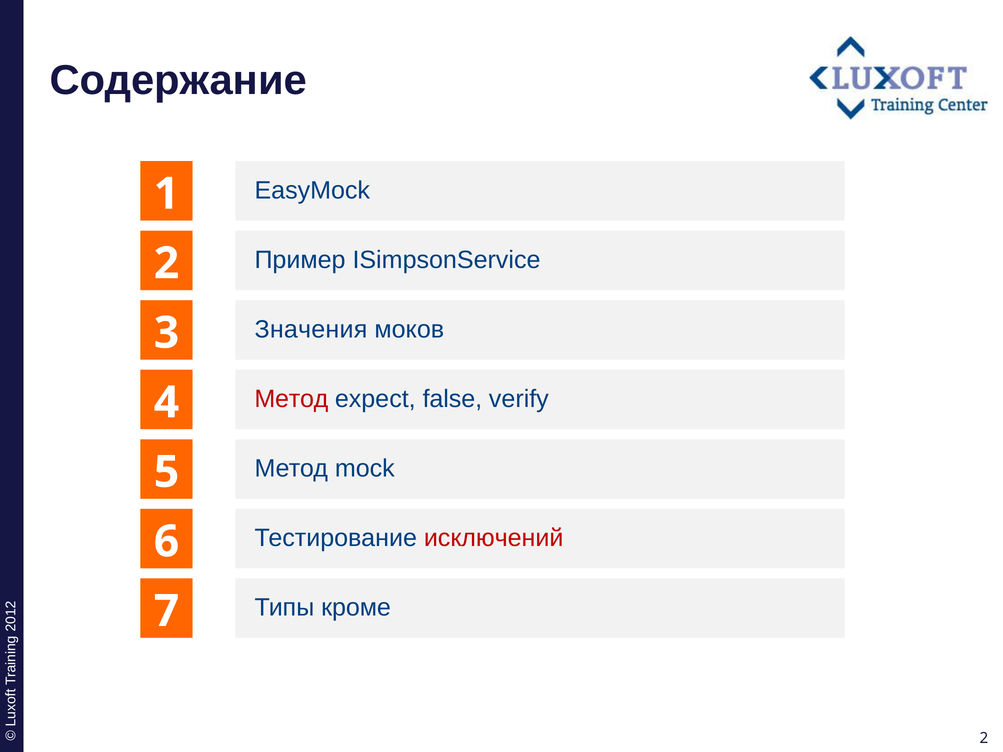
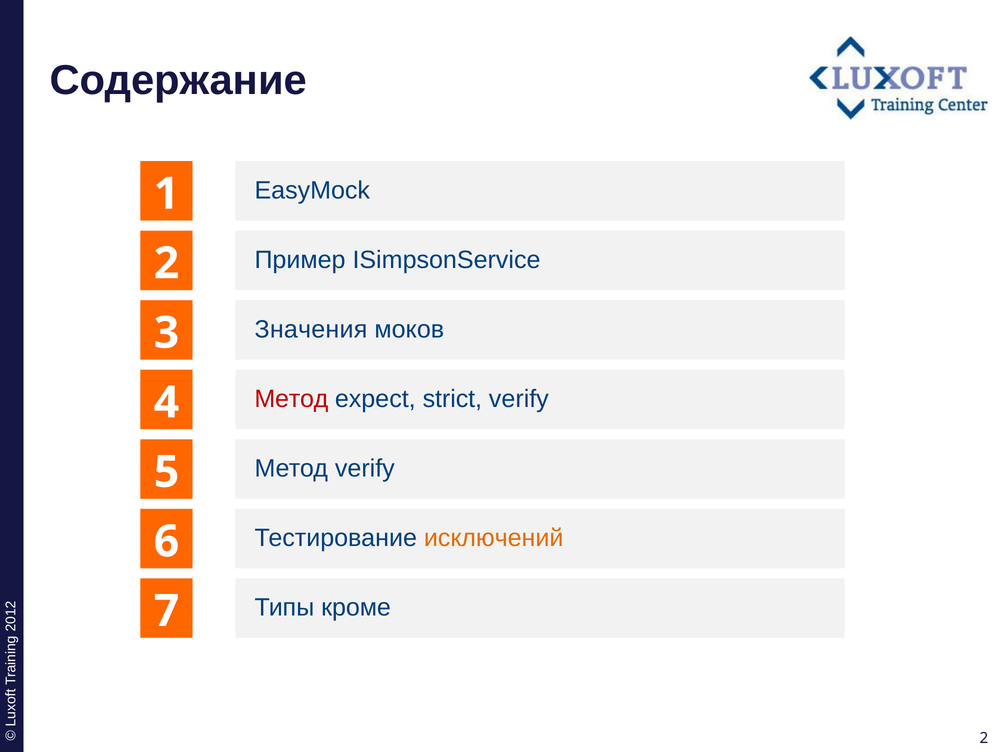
false: false -> strict (452, 399)
Метод mock: mock -> verify (365, 469)
исключений colour: red -> orange (494, 538)
